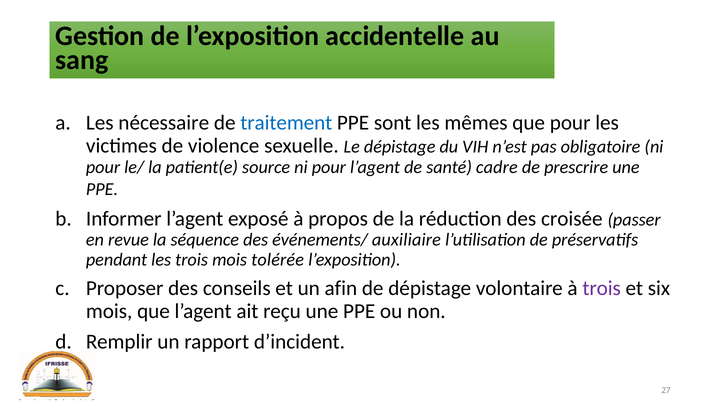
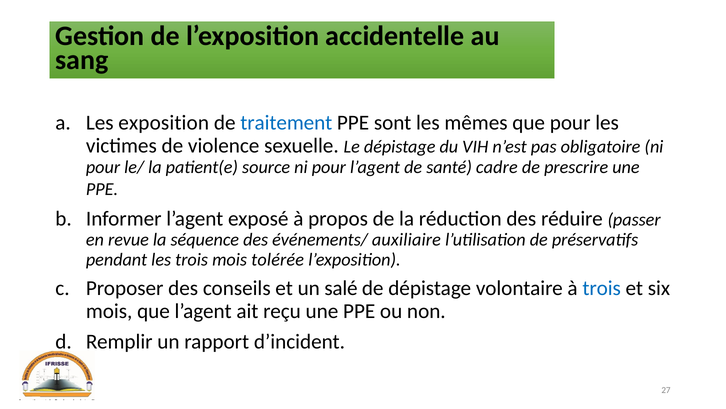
nécessaire: nécessaire -> exposition (164, 123)
croisée: croisée -> réduire (572, 218)
afin: afin -> salé (341, 288)
trois colour: purple -> blue (602, 288)
